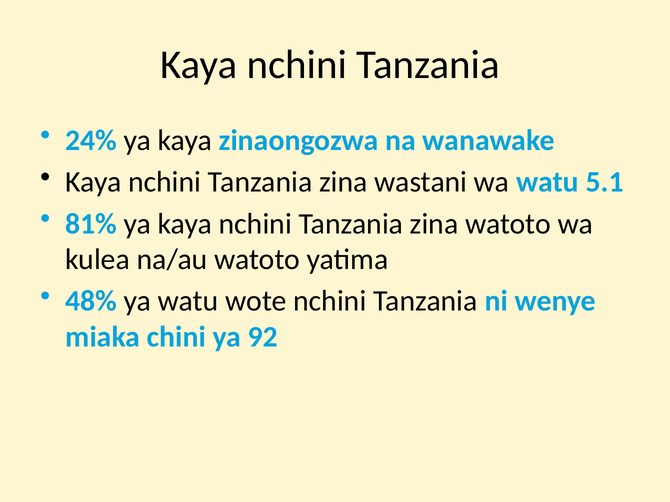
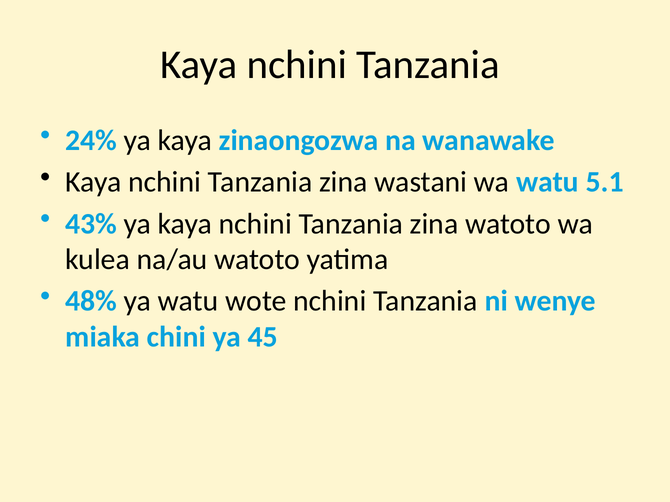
81%: 81% -> 43% (91, 224)
92: 92 -> 45 (263, 337)
